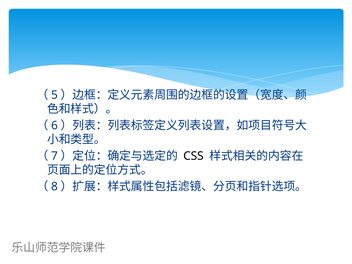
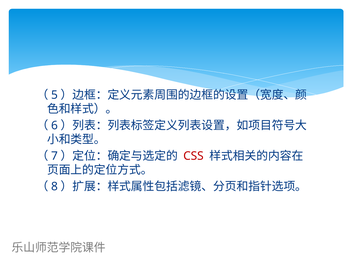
CSS colour: black -> red (193, 156)
